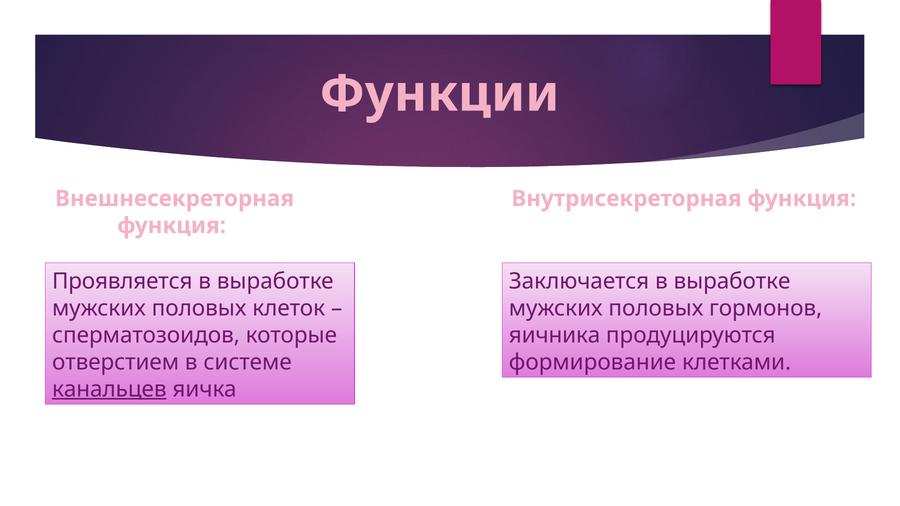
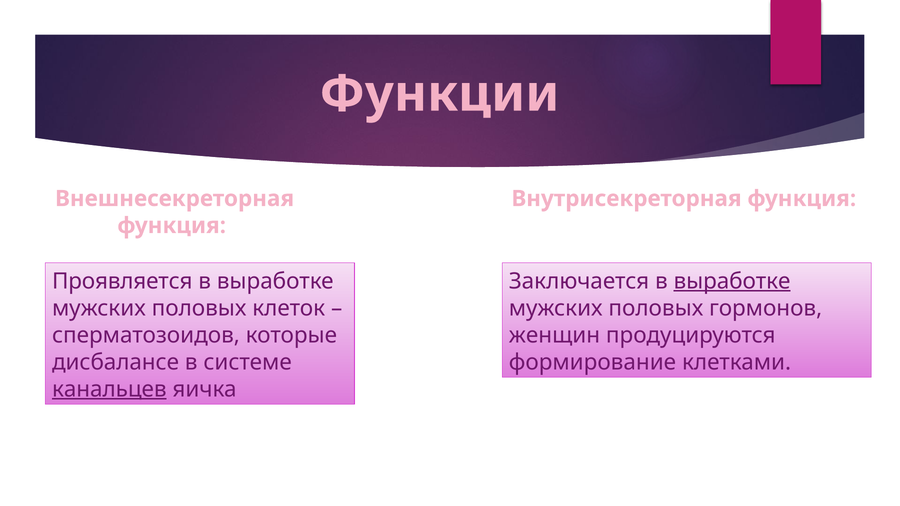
выработке underline: none -> present (732, 281)
яичника: яичника -> женщин (554, 335)
отверстием: отверстием -> дисбалансе (116, 362)
